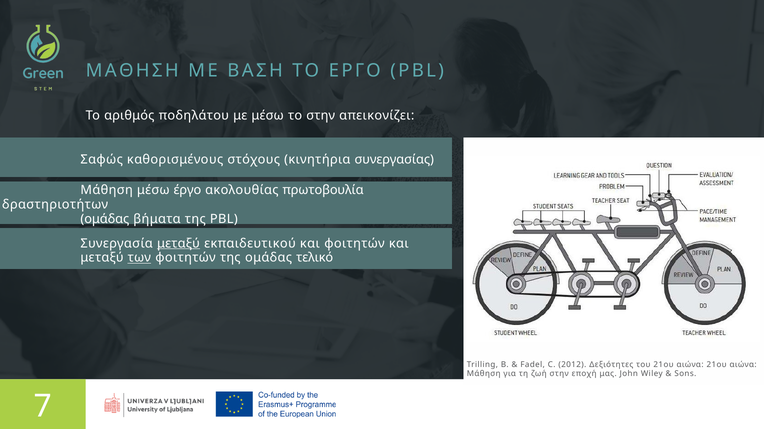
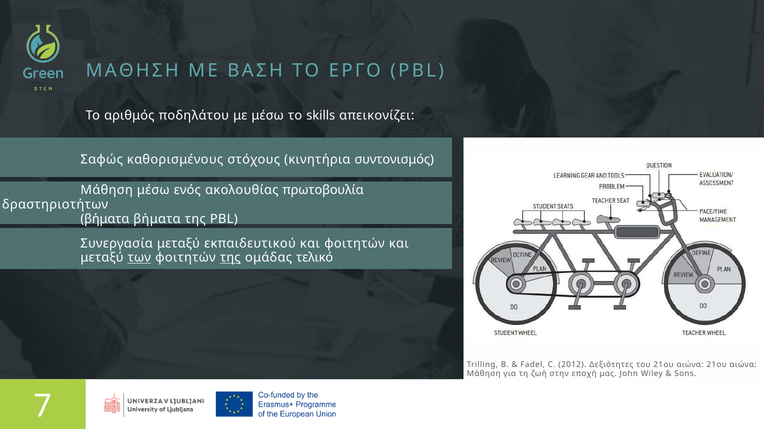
το στην: στην -> skills (321, 116)
συνεργασίας: συνεργασίας -> συντονισμός (394, 160)
έργο: έργο -> ενός (187, 191)
ομάδας: ομάδας -> βήματα (105, 219)
μεταξύ underline: present -> none (178, 244)
της underline: none -> present (230, 258)
